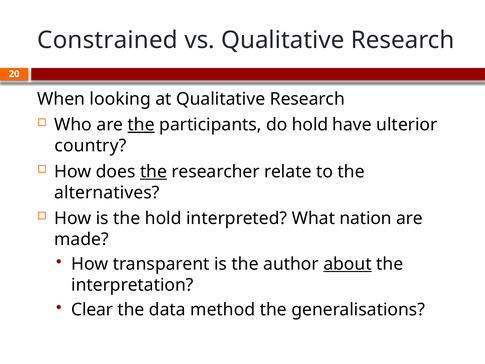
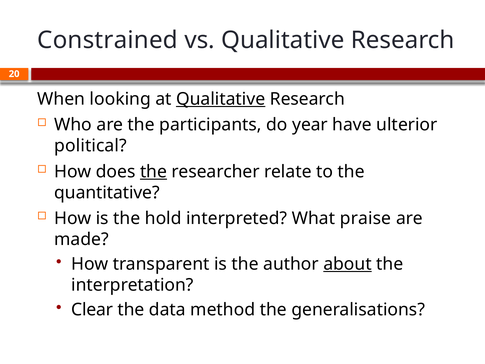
Qualitative underline: none -> present (221, 99)
the underline: present -> none (141, 125)
do hold: hold -> year (310, 125)
country: country -> political (90, 146)
alternatives: alternatives -> quantitative (107, 192)
nation: nation -> praise (365, 218)
